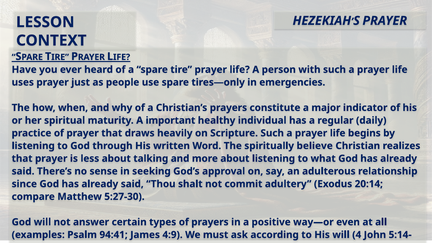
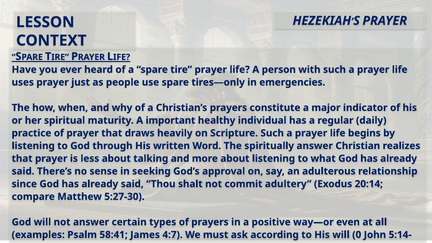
spiritually believe: believe -> answer (315, 146)
94:41: 94:41 -> 58:41 (114, 235)
4:9: 4:9 -> 4:7 (173, 235)
4: 4 -> 0 (357, 235)
